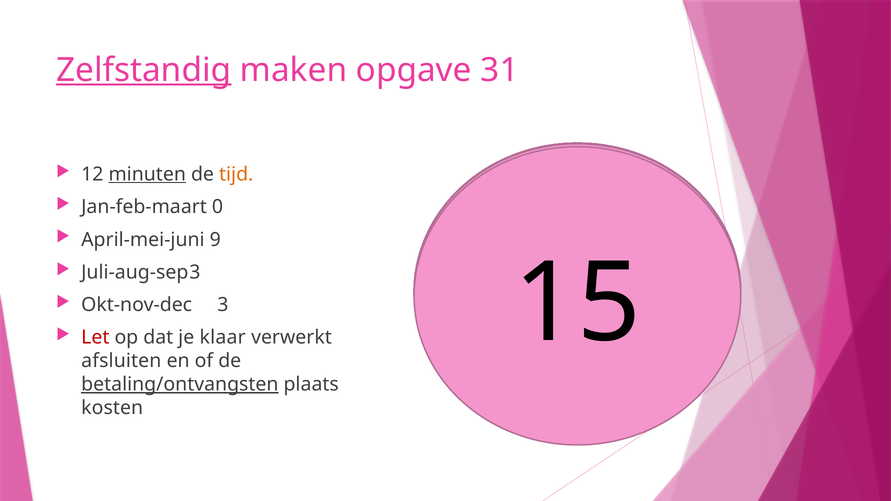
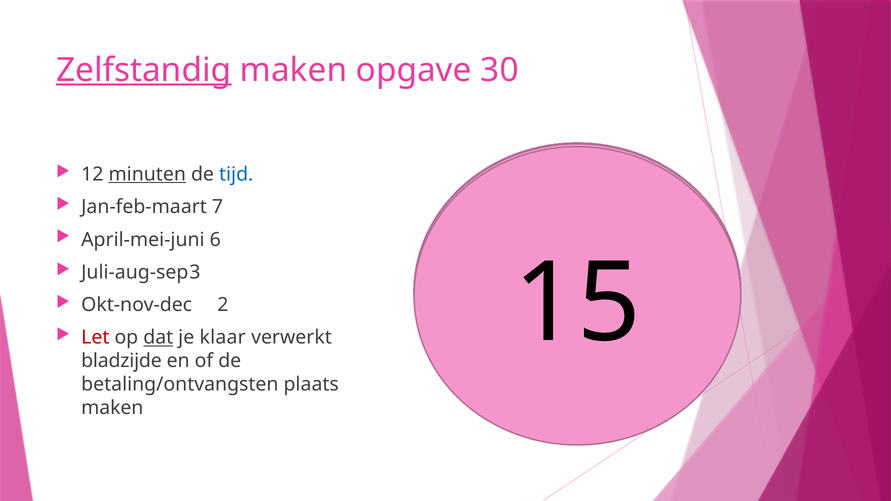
31: 31 -> 30 (500, 70)
tijd colour: orange -> blue (236, 174)
0: 0 -> 7 (218, 207)
9: 9 -> 6 (215, 240)
3: 3 -> 2 (223, 305)
dat underline: none -> present (158, 338)
afsluiten: afsluiten -> bladzijde (121, 361)
betaling/ontvangsten underline: present -> none (180, 384)
kosten: kosten -> maken (112, 408)
